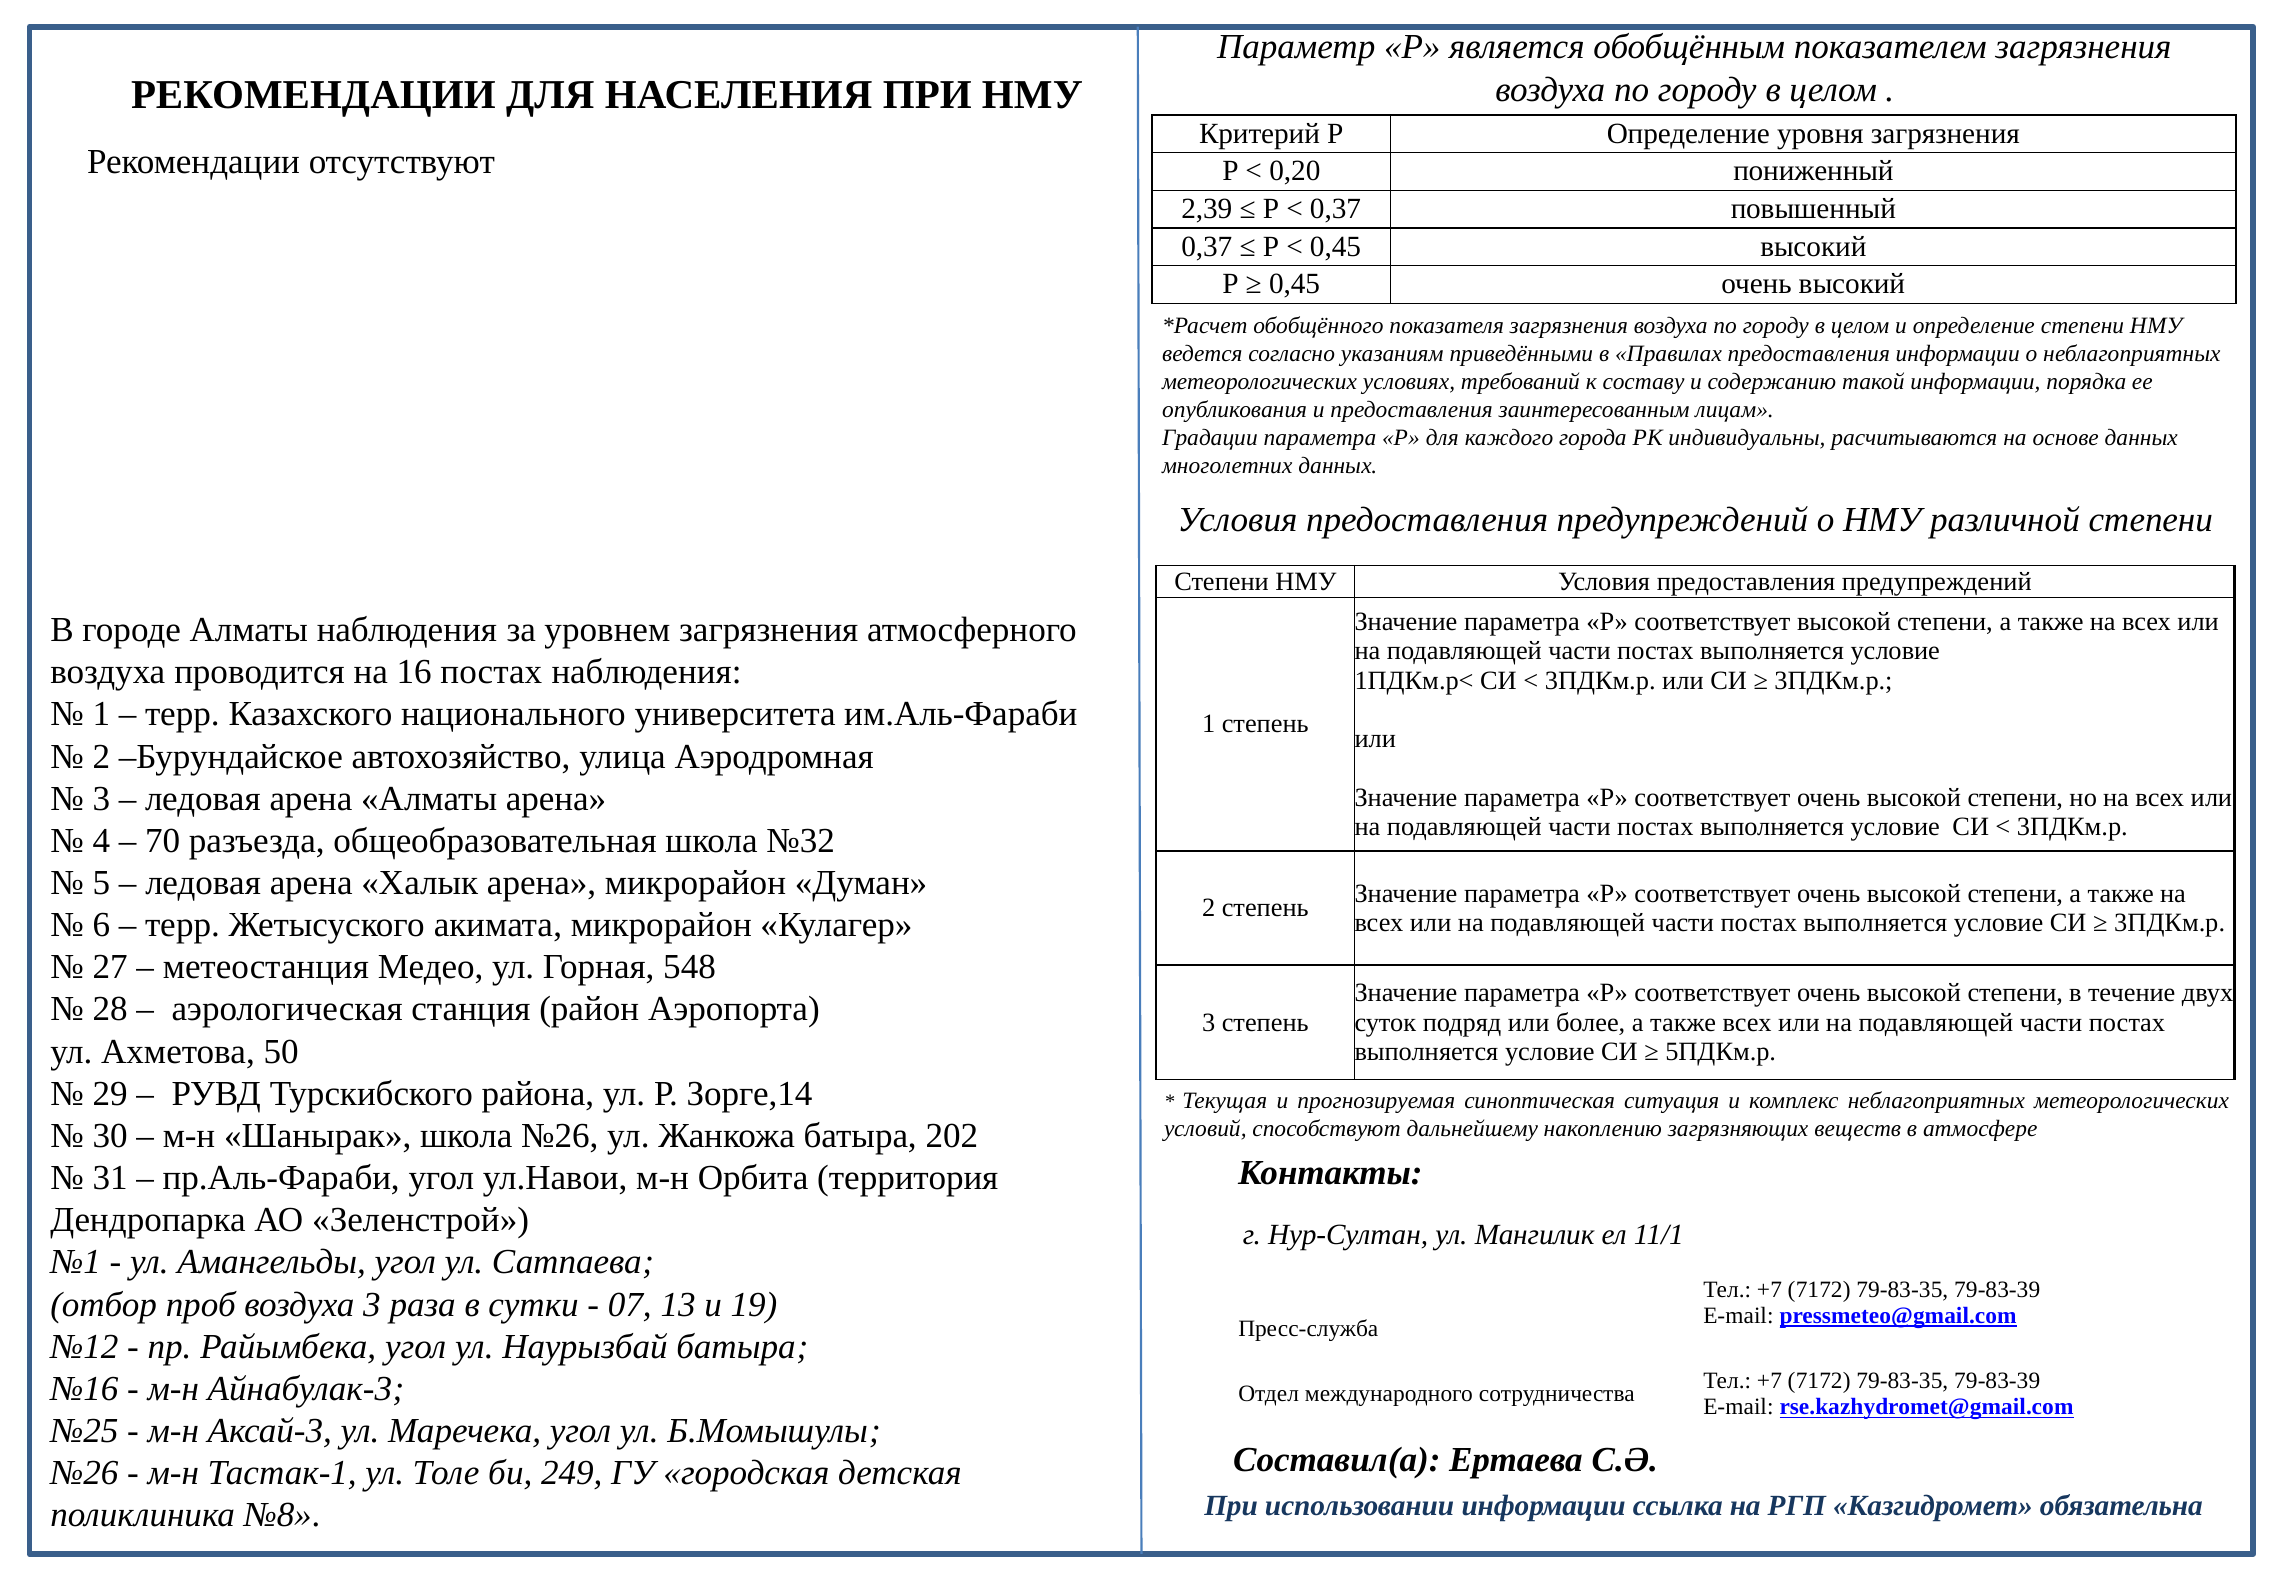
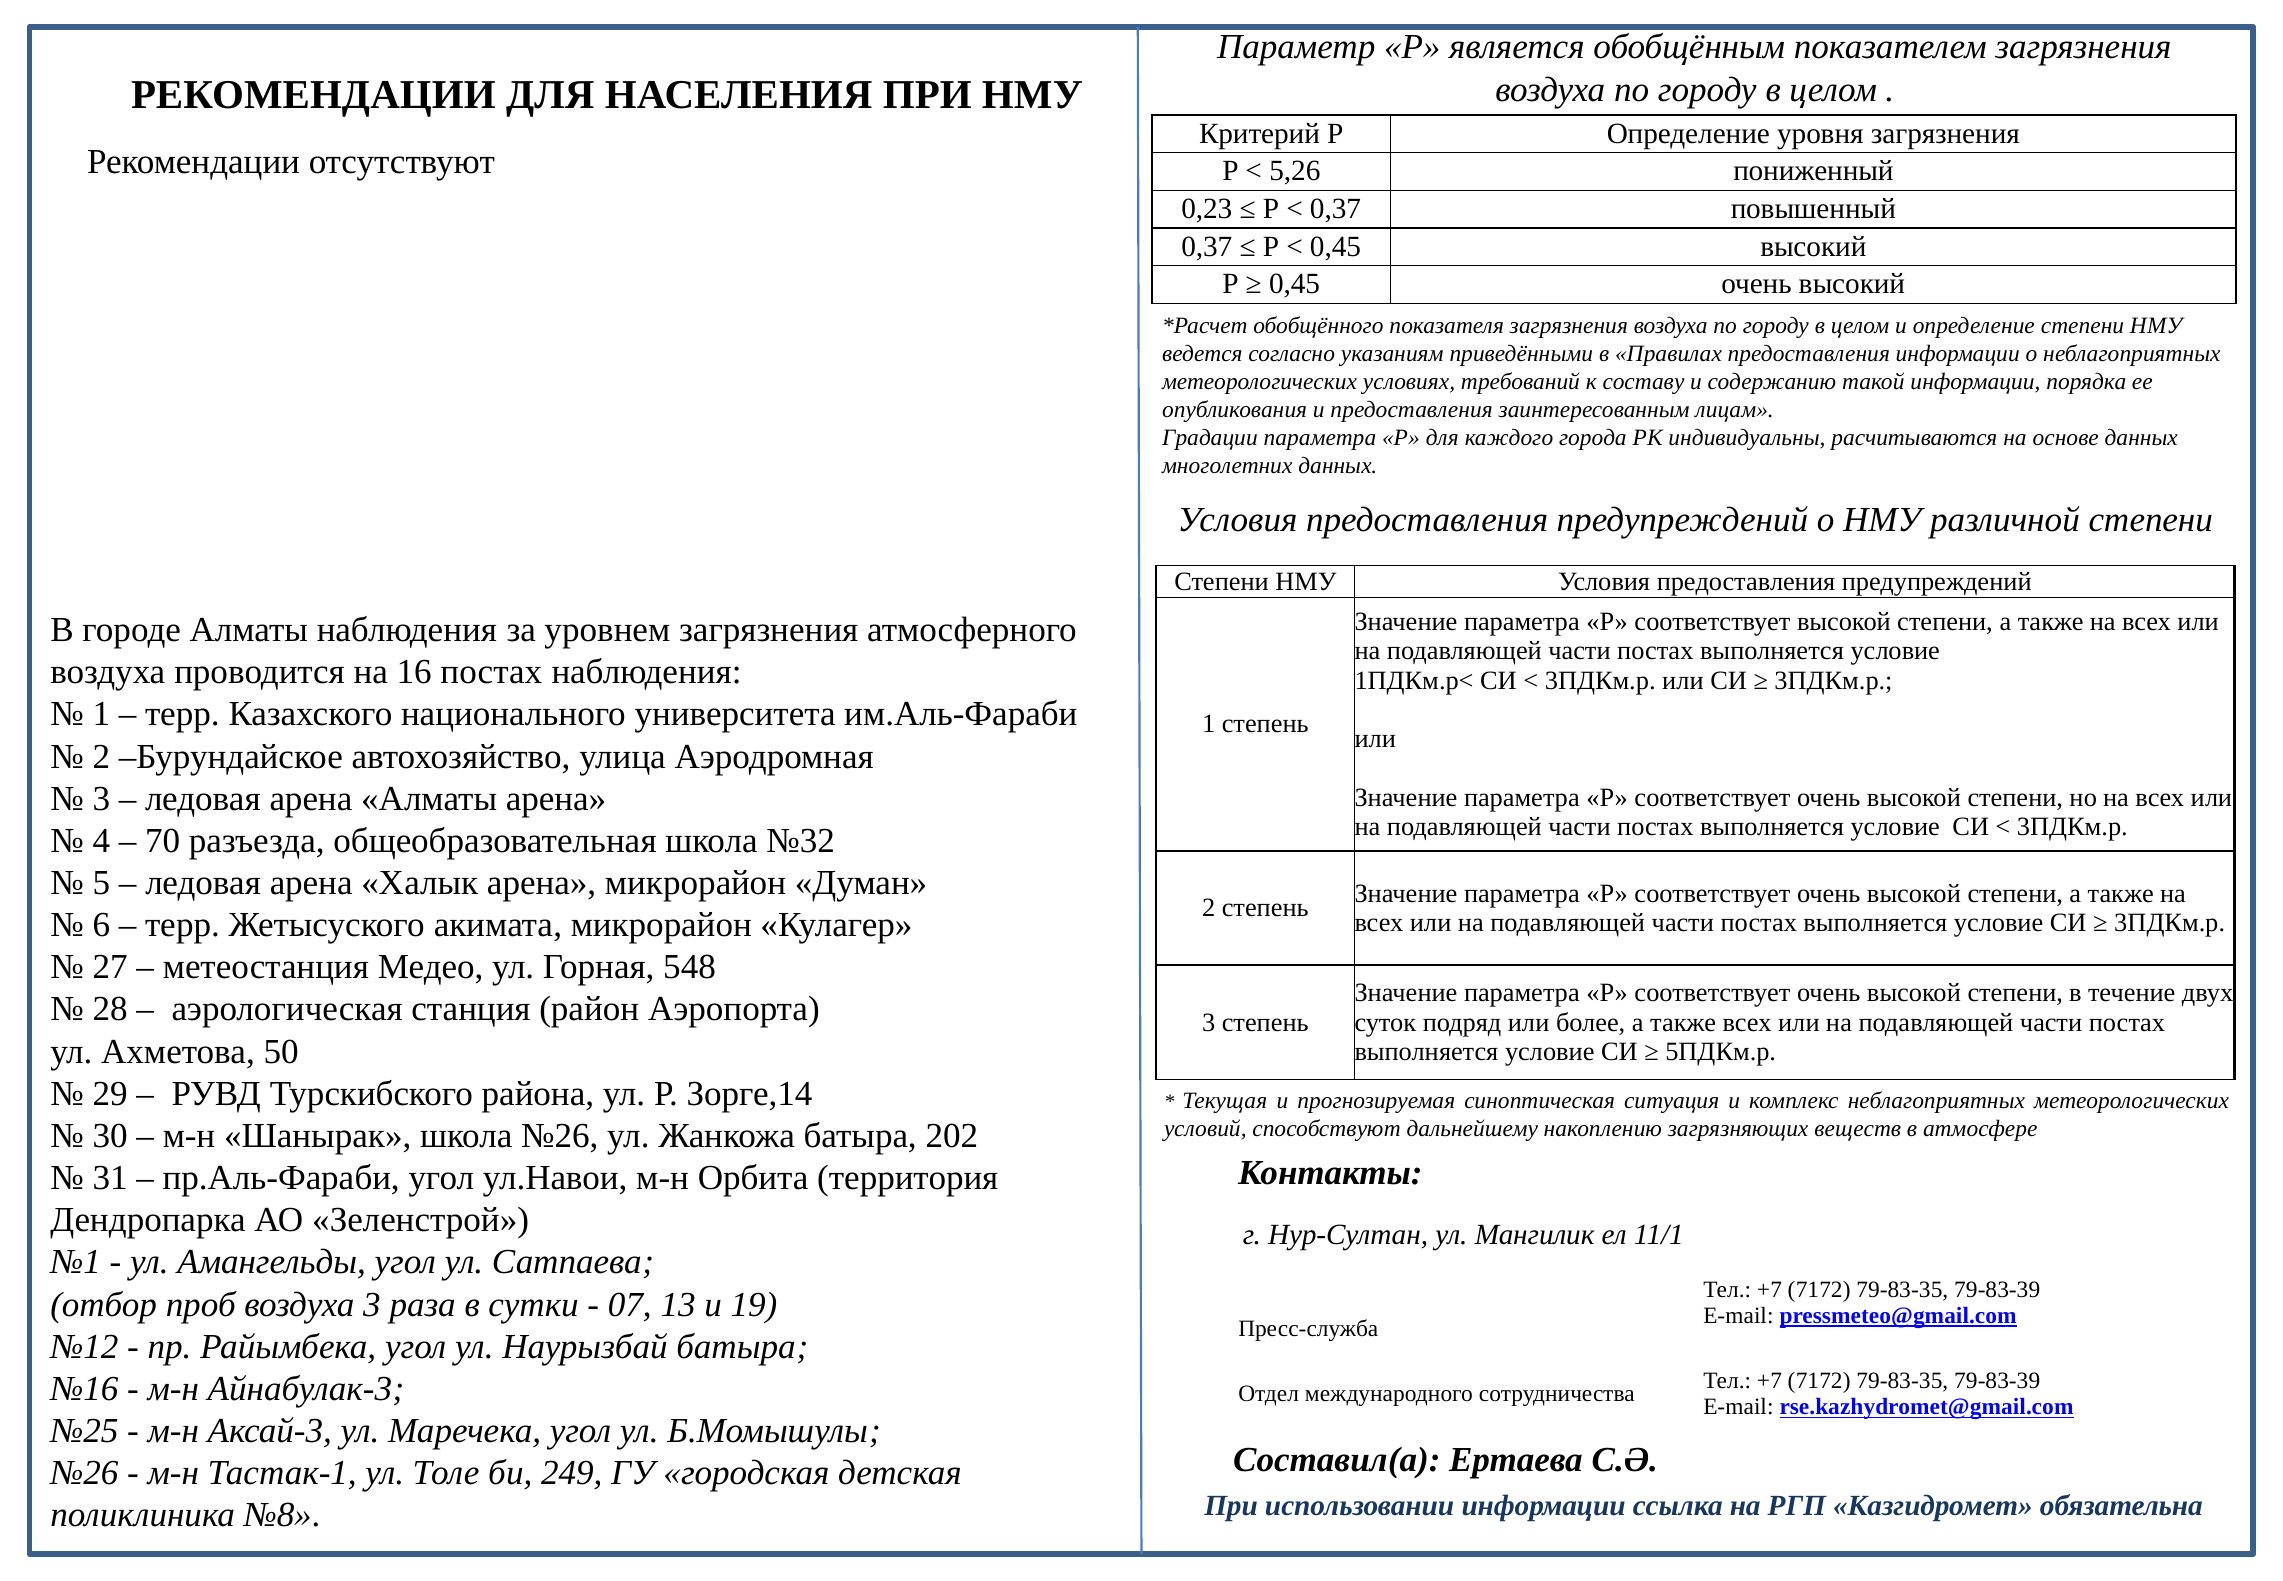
0,20: 0,20 -> 5,26 (1295, 171)
2,39: 2,39 -> 0,23 (1207, 209)
